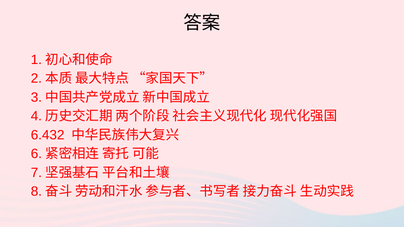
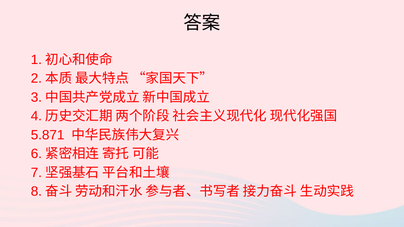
6.432: 6.432 -> 5.871 (48, 135)
